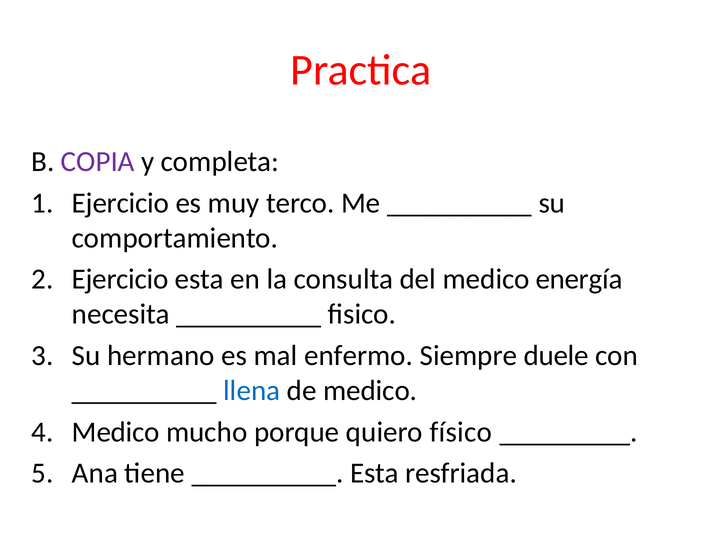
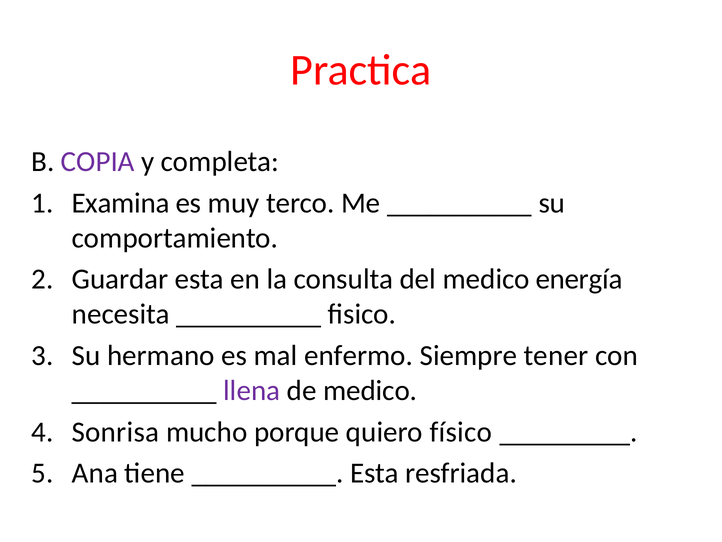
Ejercicio: Ejercicio -> Examina (121, 203)
Ejercicio: Ejercicio -> Guardar (120, 279)
duele: duele -> tener (556, 355)
llena colour: blue -> purple (252, 390)
Medico: Medico -> Sonrisa (116, 432)
